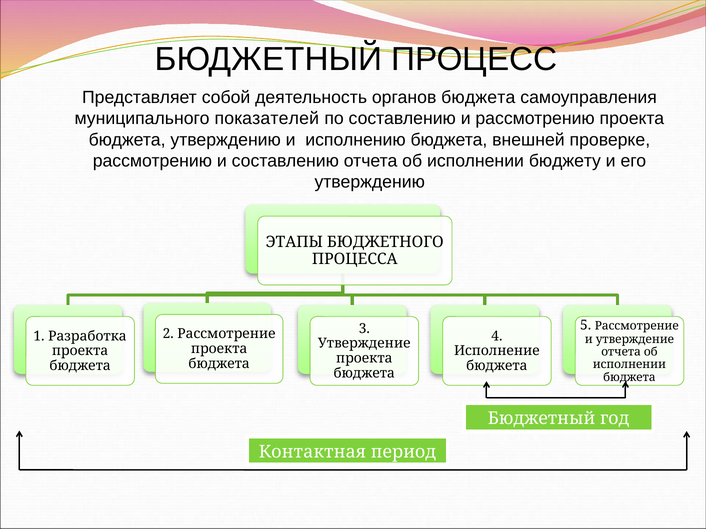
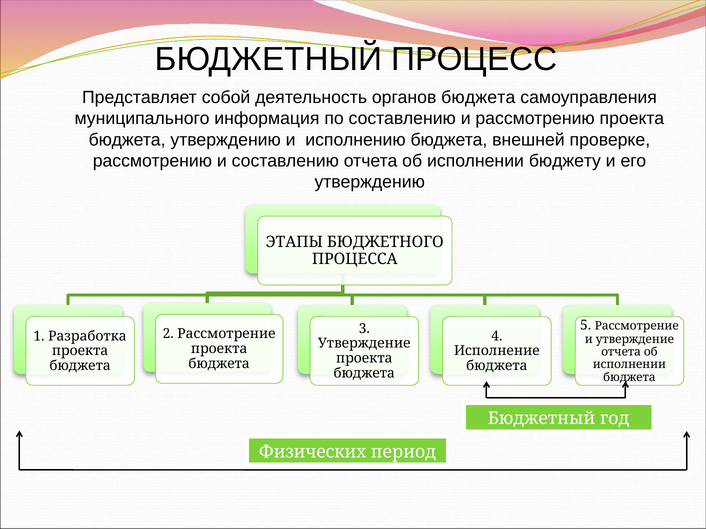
показателей: показателей -> информация (267, 119)
Контактная: Контактная -> Физических (313, 452)
